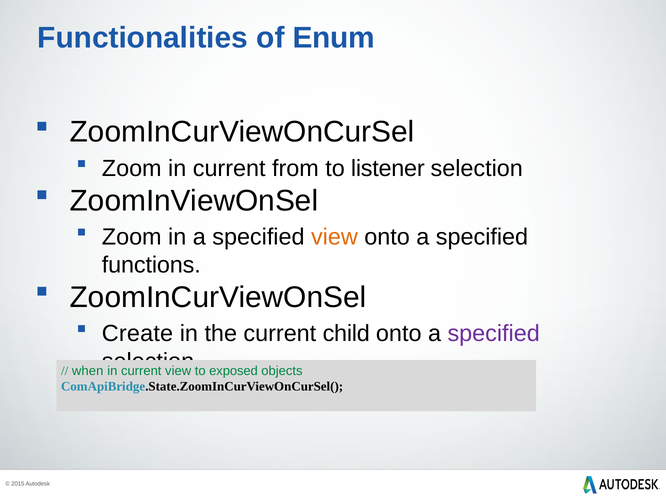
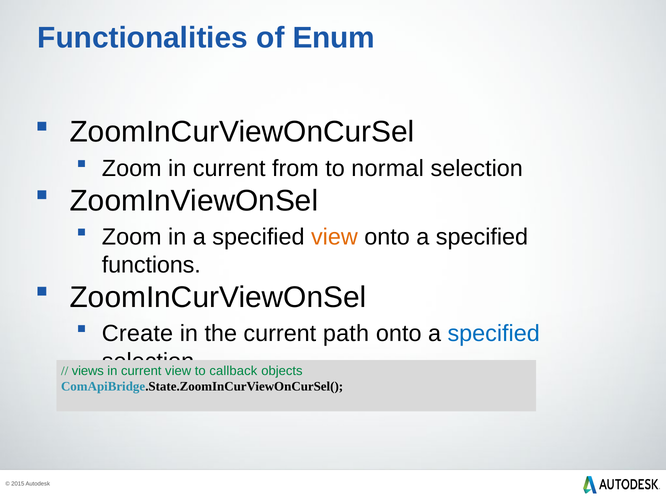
listener: listener -> normal (388, 168)
child: child -> path (346, 334)
specified colour: purple -> blue (494, 334)
when: when -> views (88, 371)
exposed: exposed -> callback (233, 371)
